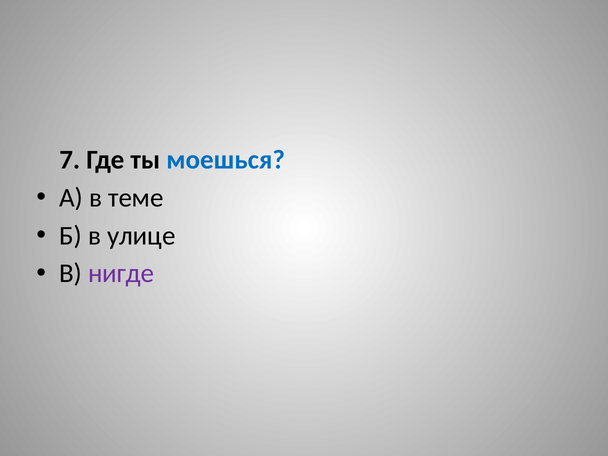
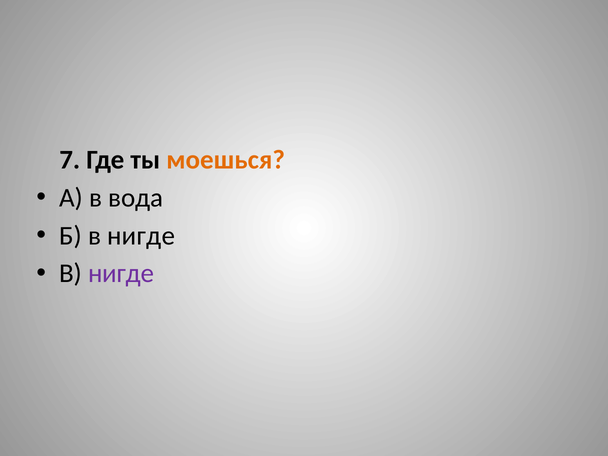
моешься colour: blue -> orange (226, 160)
теме: теме -> вода (136, 198)
Б в улице: улице -> нигде (141, 236)
